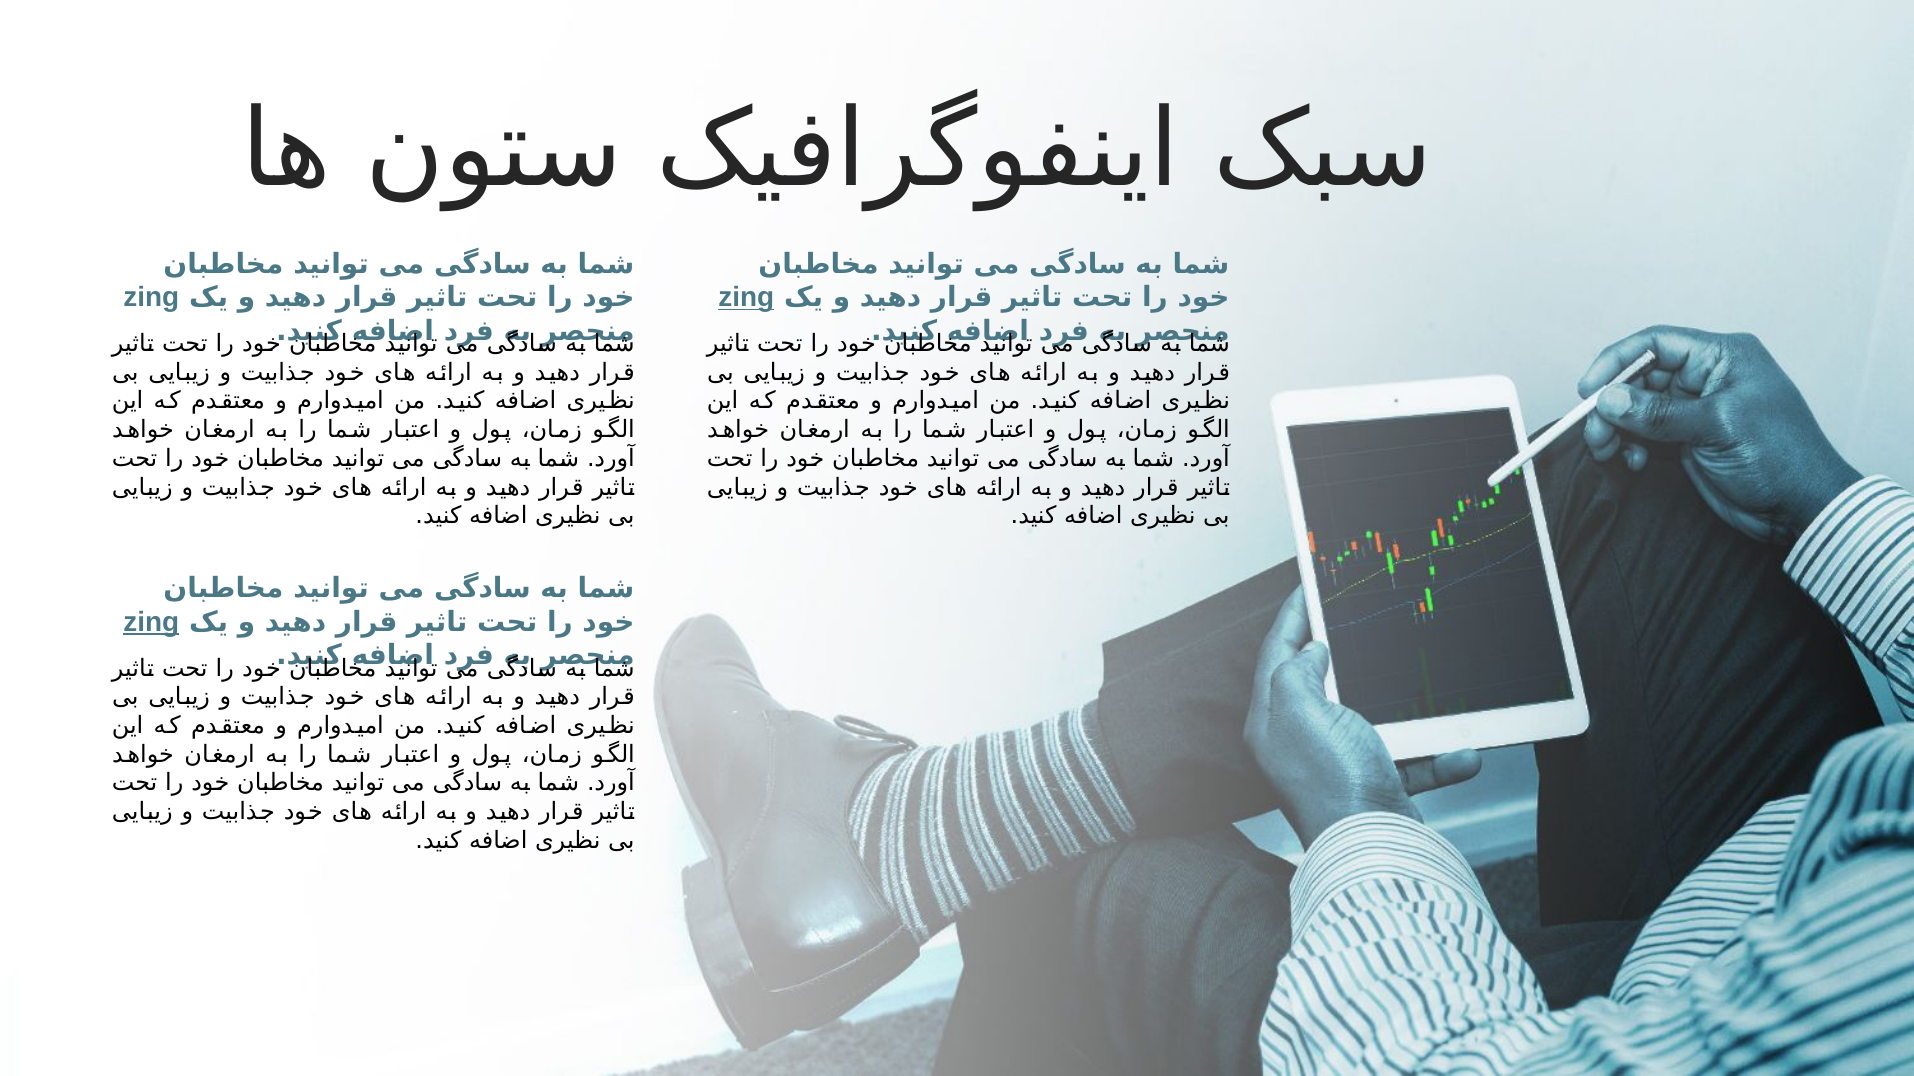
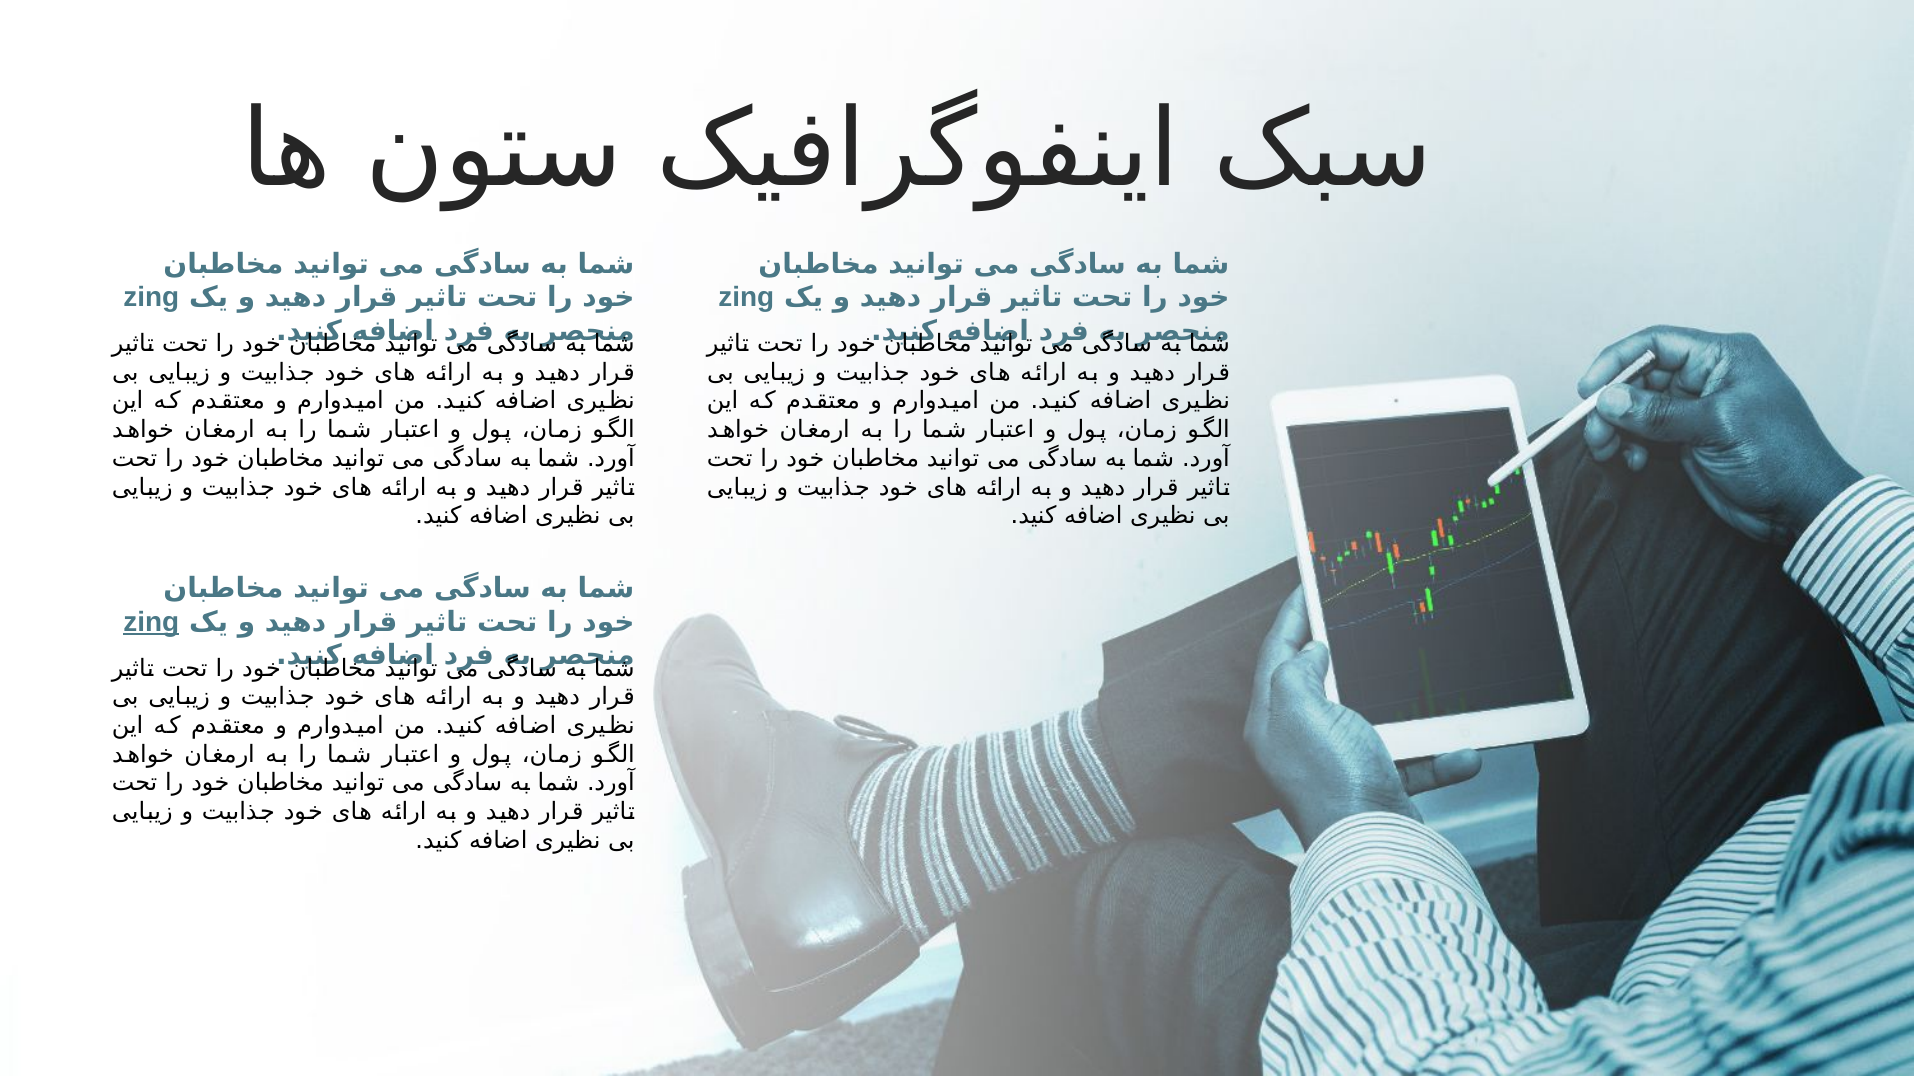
zing underline: present -> none (746, 298)
